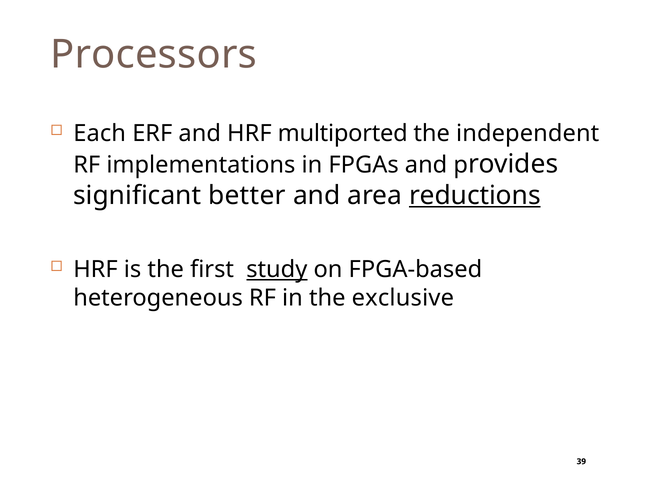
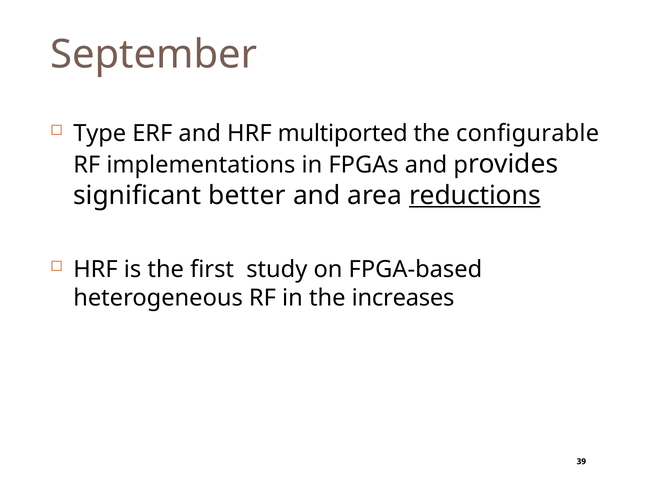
Processors: Processors -> September (154, 55)
Each: Each -> Type (100, 134)
independent: independent -> configurable (528, 134)
study underline: present -> none (277, 270)
exclusive: exclusive -> increases (403, 298)
